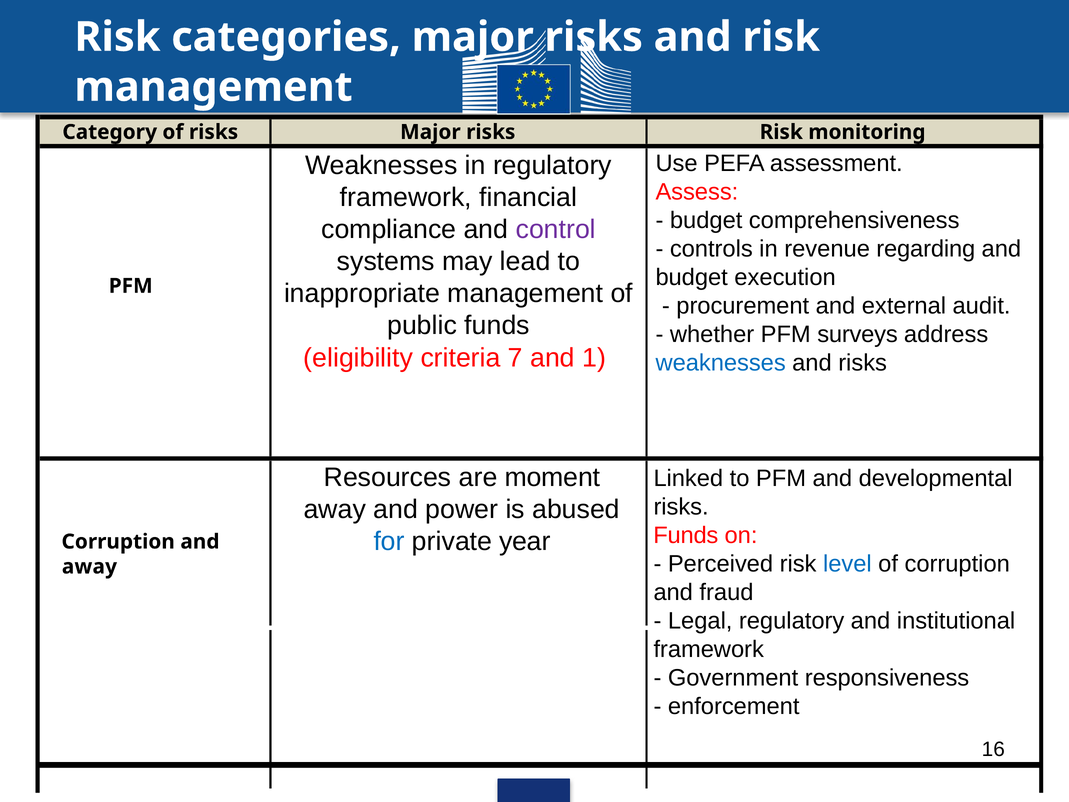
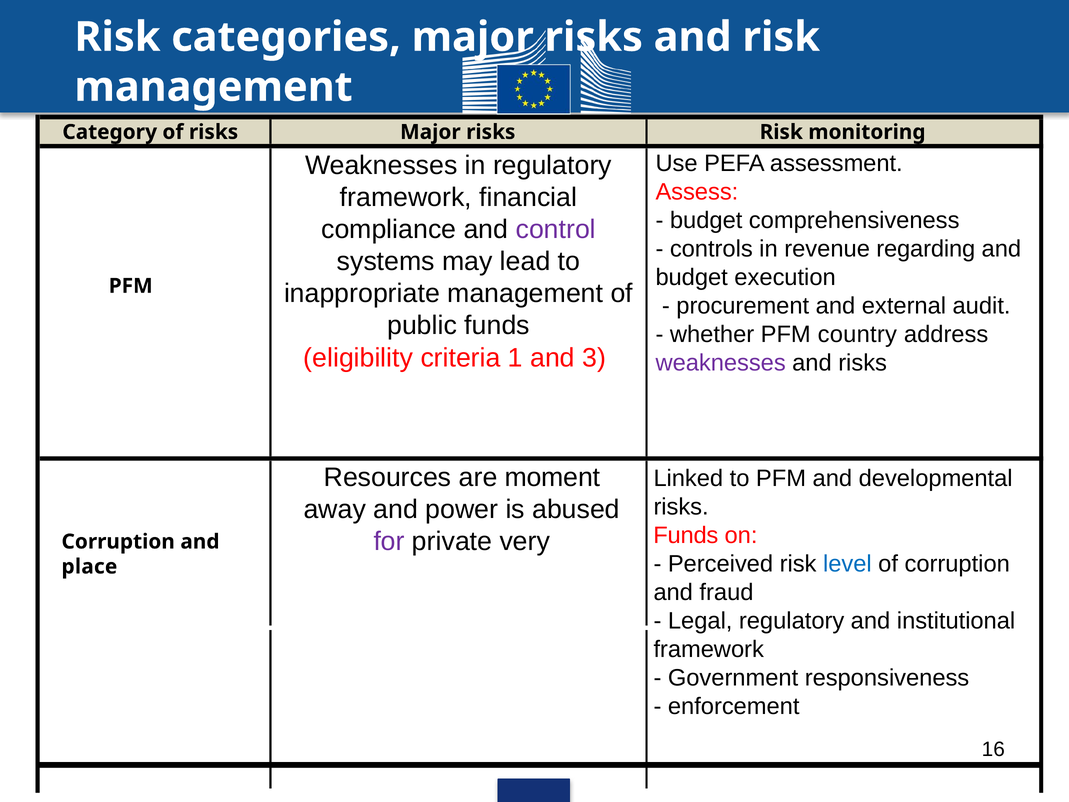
surveys: surveys -> country (857, 334)
7: 7 -> 1 (515, 358)
1: 1 -> 3 (594, 358)
weaknesses colour: blue -> purple (721, 363)
for colour: blue -> purple (389, 541)
year: year -> very (525, 541)
away: away -> place (89, 566)
